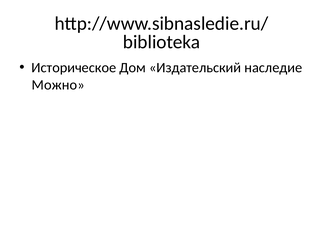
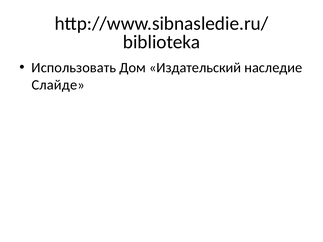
Историческое: Историческое -> Использовать (74, 68)
Можно: Можно -> Слайде (58, 85)
